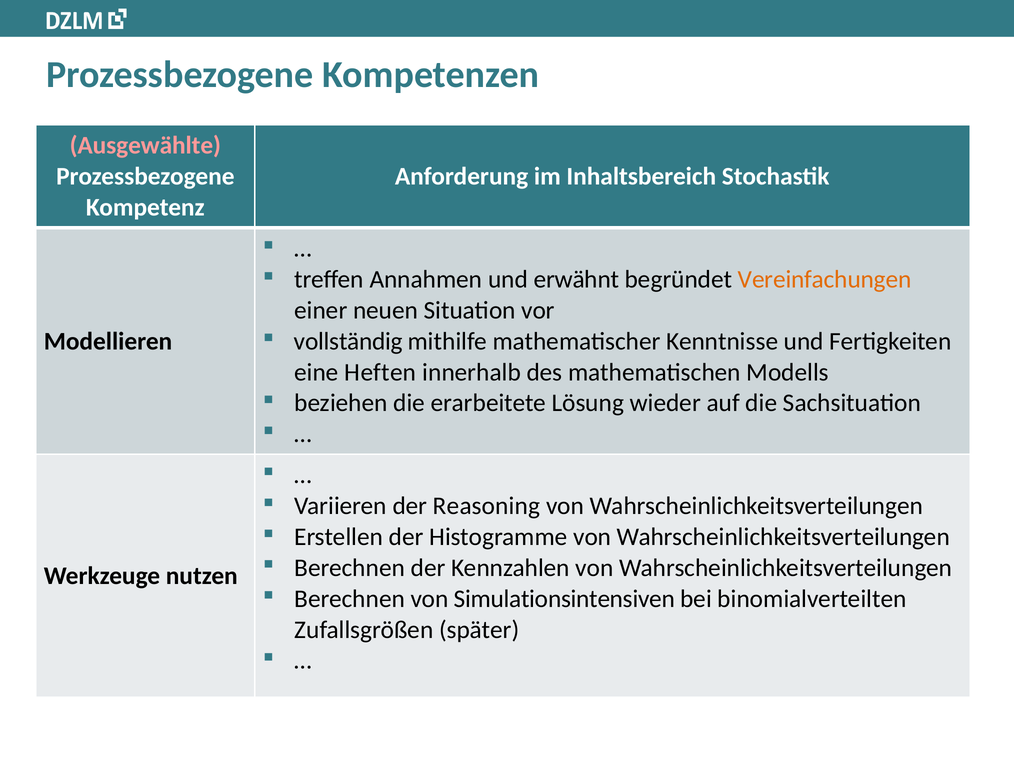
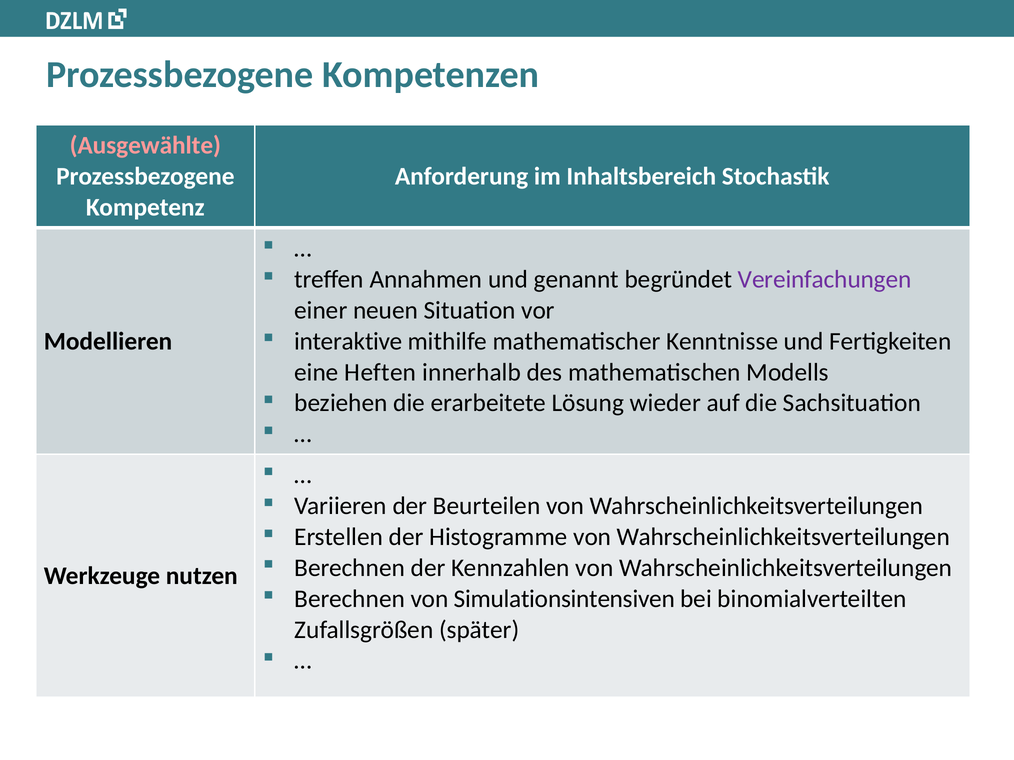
erwähnt: erwähnt -> genannt (576, 280)
Vereinfachungen colour: orange -> purple (825, 280)
vollständig: vollständig -> interaktive (348, 341)
Reasoning: Reasoning -> Beurteilen (487, 506)
